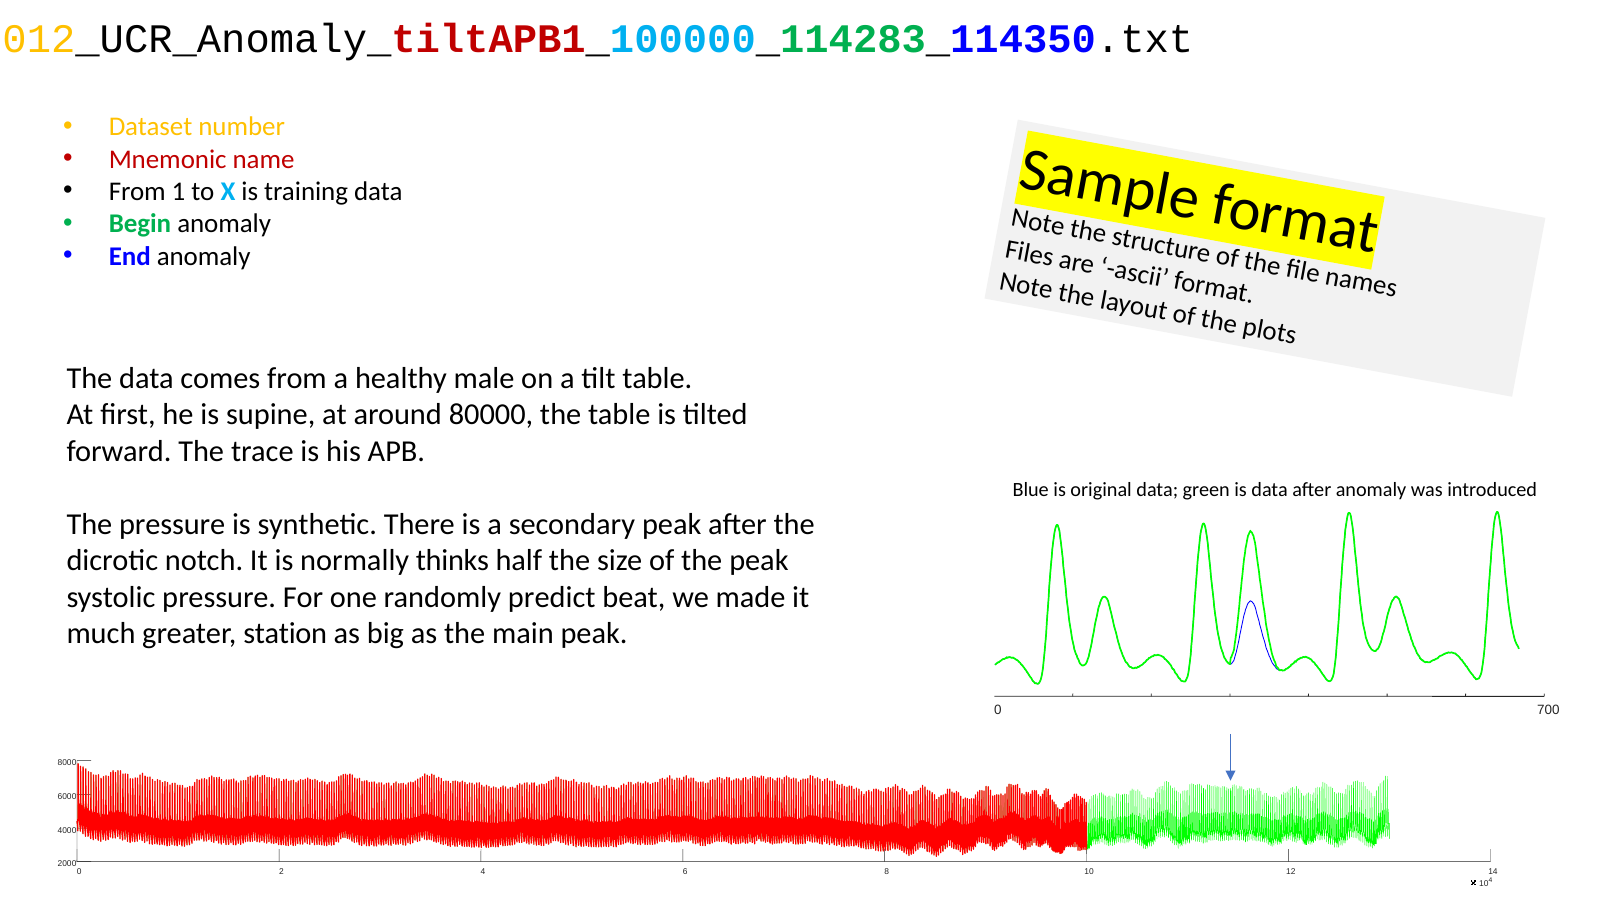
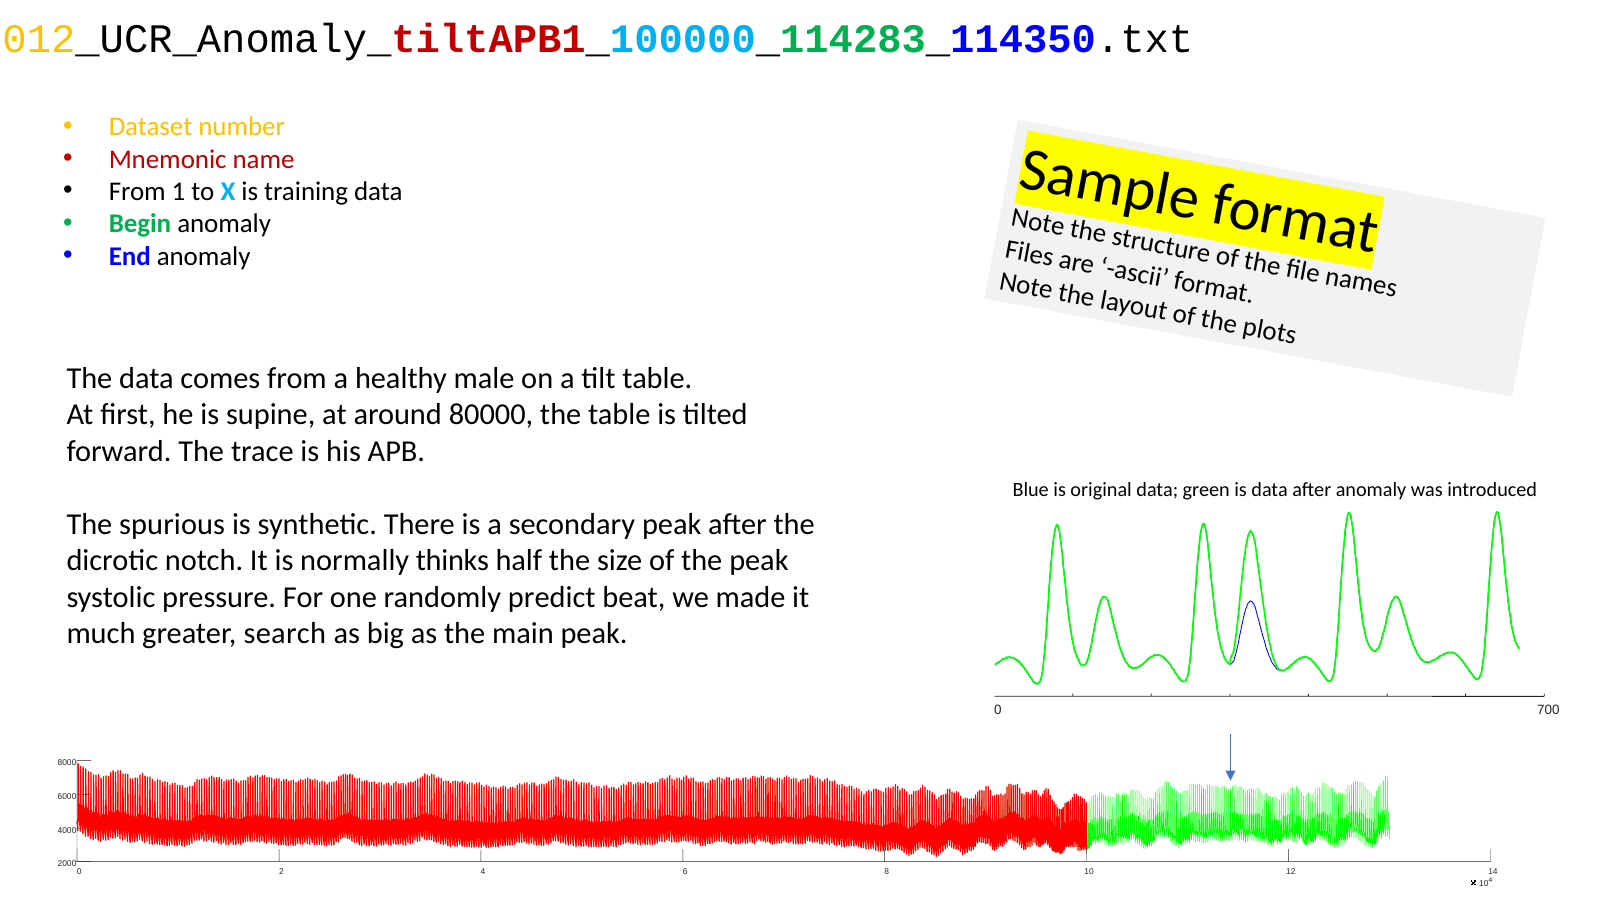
The pressure: pressure -> spurious (172, 524)
station: station -> search (285, 634)
